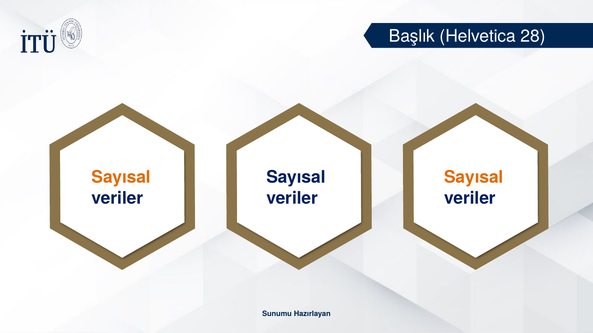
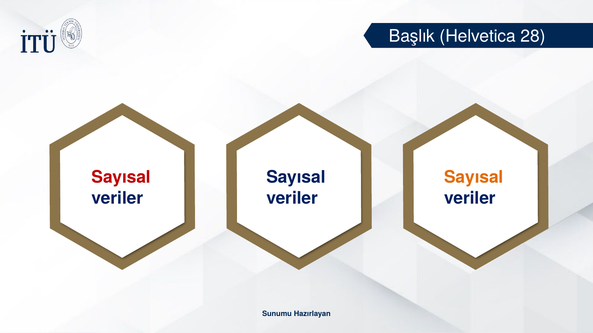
Sayısal colour: orange -> red (121, 178)
